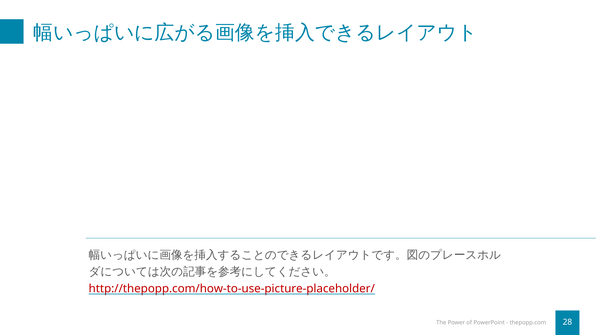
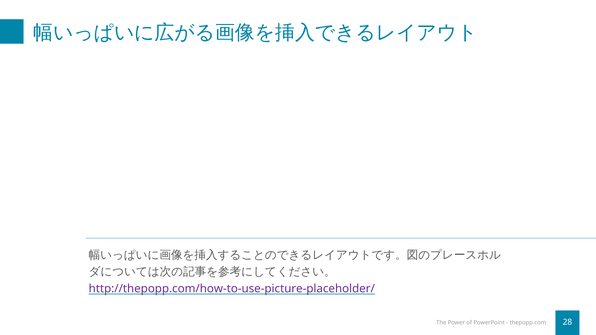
http://thepopp.com/how-to-use-picture-placeholder/ colour: red -> purple (232, 289)
